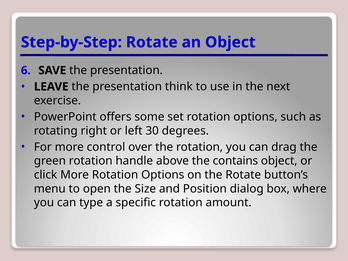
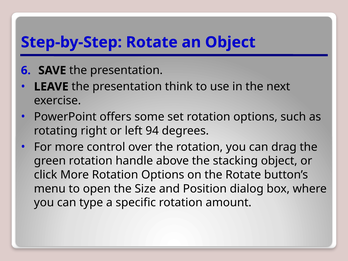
30: 30 -> 94 (152, 131)
contains: contains -> stacking (235, 161)
